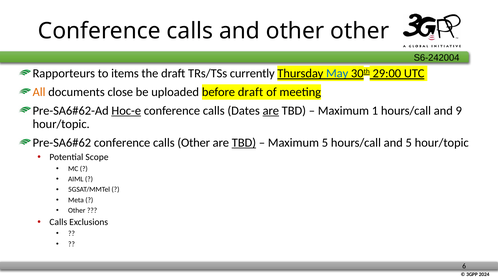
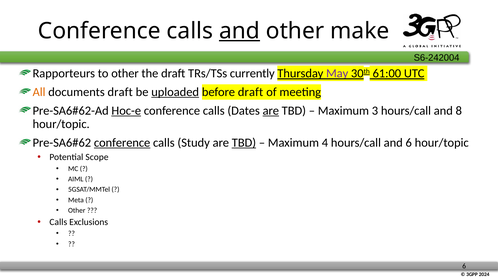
and underline: none -> present (239, 31)
other other: other -> make (360, 31)
to items: items -> other (125, 73)
May colour: blue -> purple (337, 73)
29:00: 29:00 -> 61:00 (387, 73)
documents close: close -> draft (120, 92)
uploaded underline: none -> present (175, 92)
1: 1 -> 3 (375, 111)
9: 9 -> 8 (459, 111)
conference underline: none -> present (122, 143)
calls Other: Other -> Study (194, 143)
Maximum 5: 5 -> 4 (325, 143)
and 5: 5 -> 6 (409, 143)
